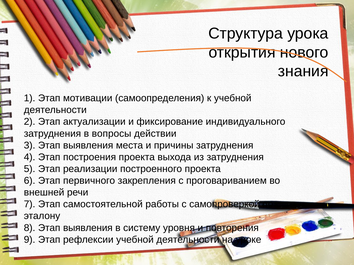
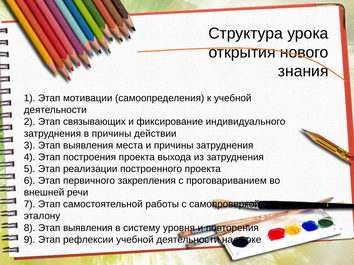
актуализации: актуализации -> связывающих (94, 122)
в вопросы: вопросы -> причины (112, 134)
